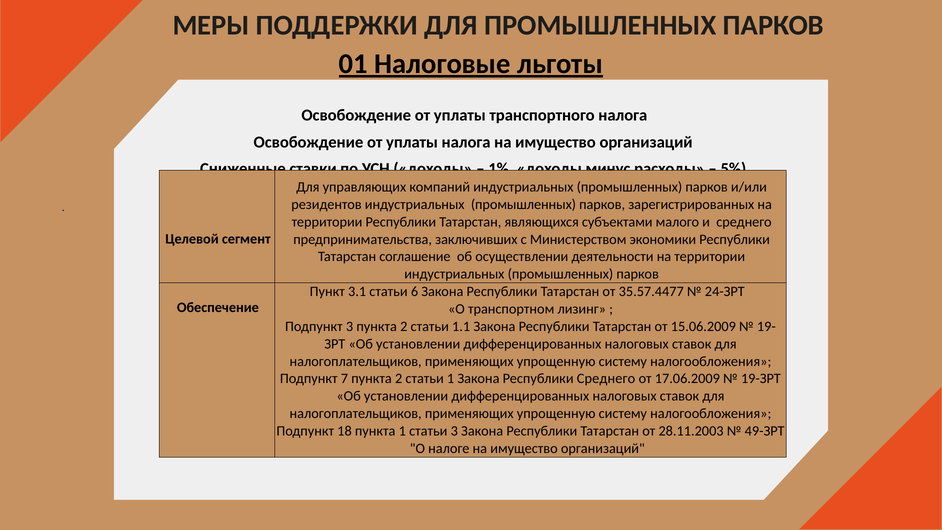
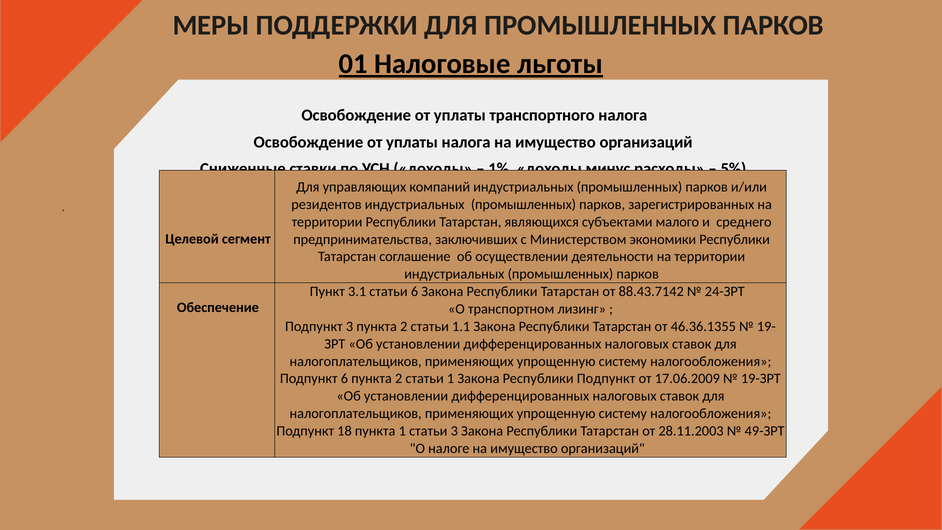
35.57.4477: 35.57.4477 -> 88.43.7142 (651, 292)
15.06.2009: 15.06.2009 -> 46.36.1355 (703, 326)
Подпункт 7: 7 -> 6 (344, 379)
Республики Среднего: Среднего -> Подпункт (606, 379)
